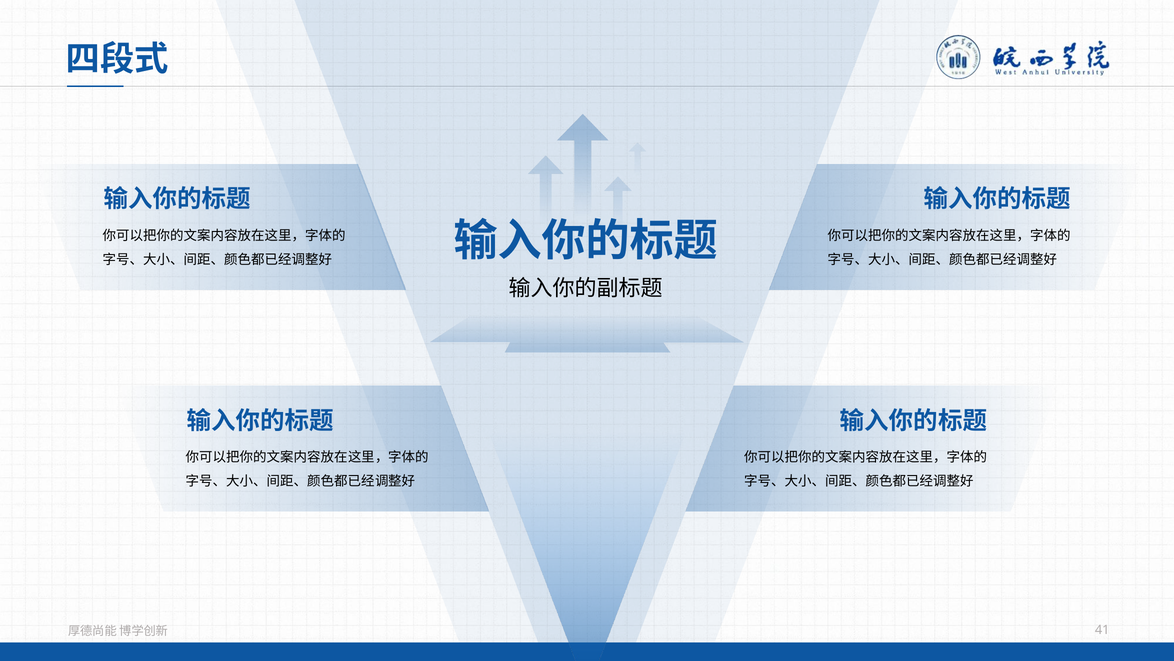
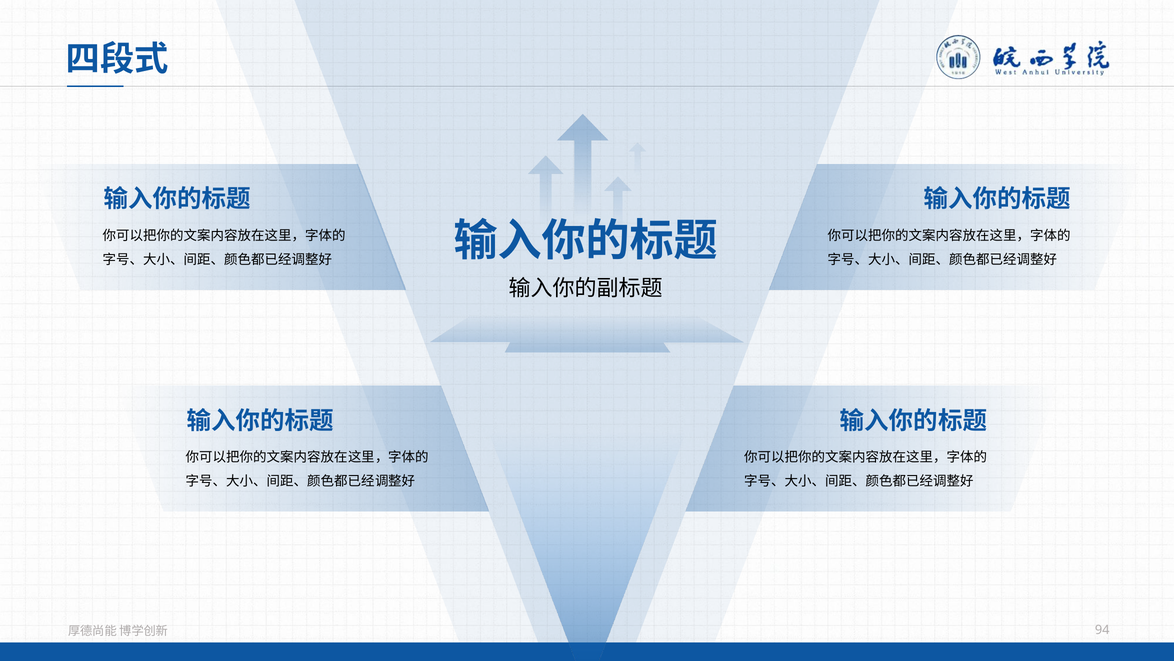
41: 41 -> 94 (1102, 630)
